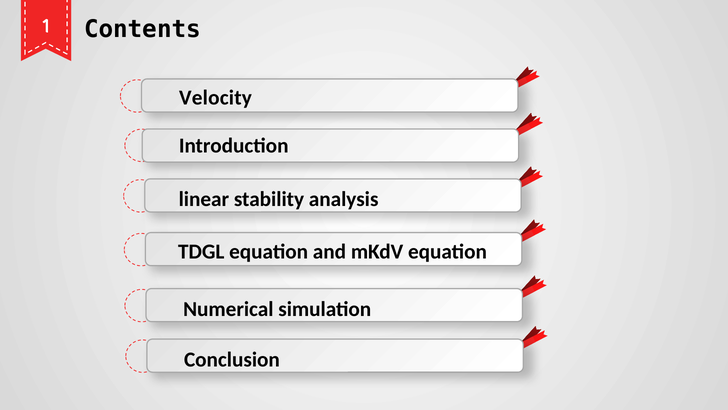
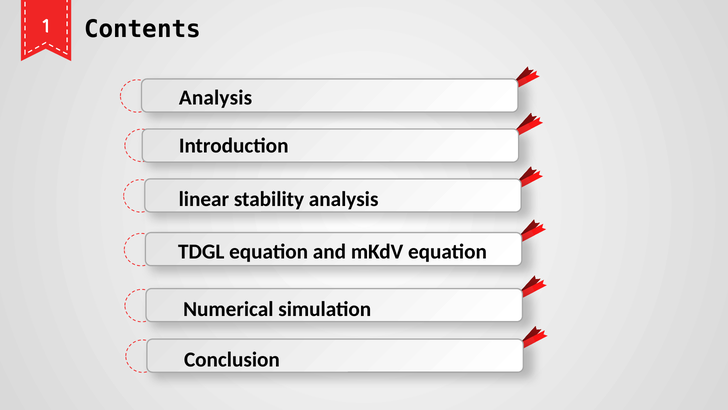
Velocity: Velocity -> Analysis (216, 98)
